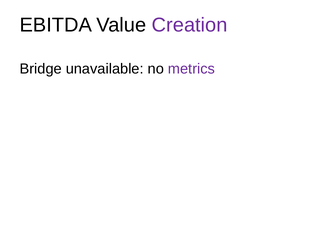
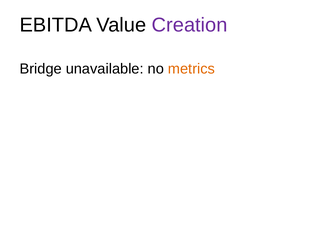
metrics colour: purple -> orange (191, 69)
